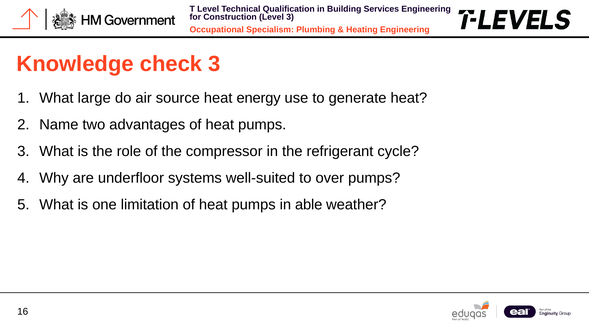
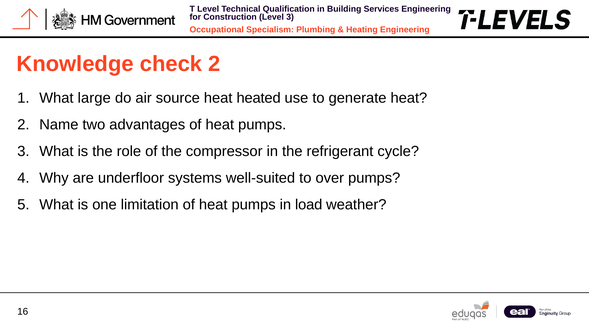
check 3: 3 -> 2 (214, 64)
energy: energy -> heated (259, 98)
able: able -> load (309, 205)
